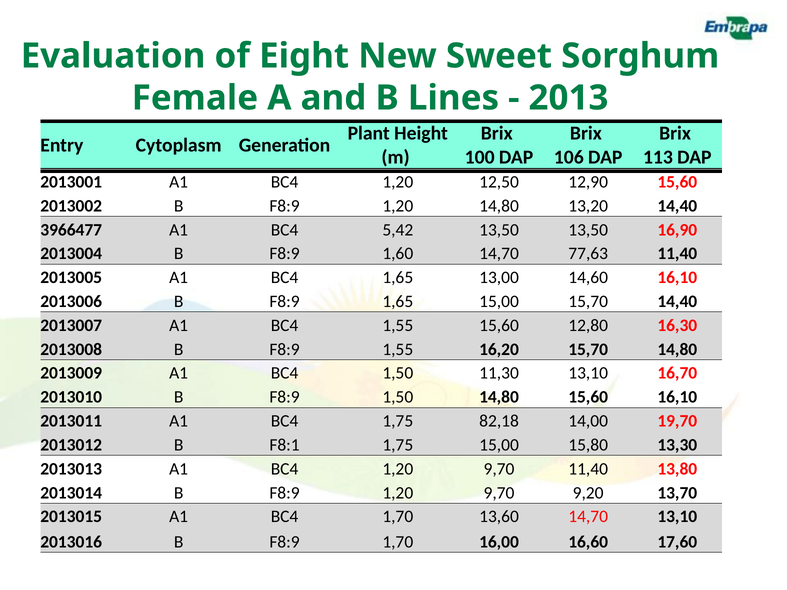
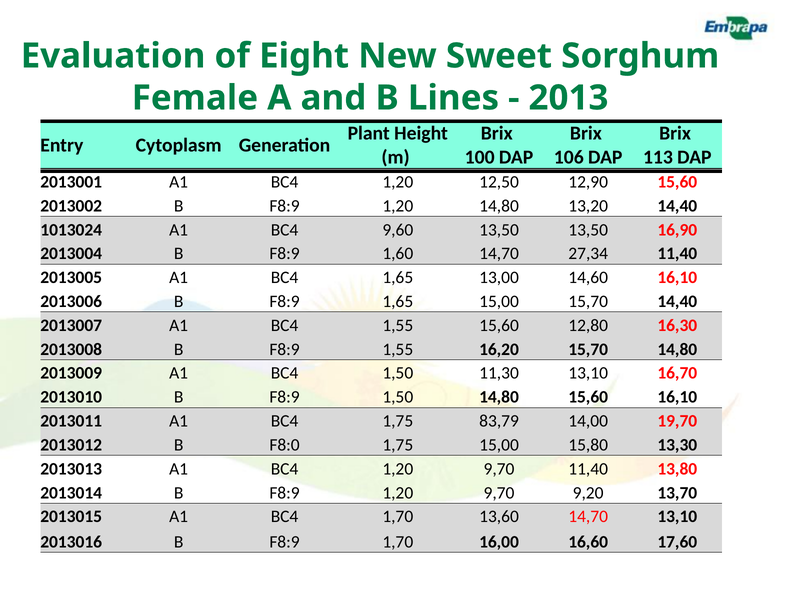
3966477: 3966477 -> 1013024 (71, 230)
5,42: 5,42 -> 9,60 (398, 230)
77,63: 77,63 -> 27,34 (588, 254)
82,18: 82,18 -> 83,79 (499, 421)
F8:1: F8:1 -> F8:0 (285, 445)
